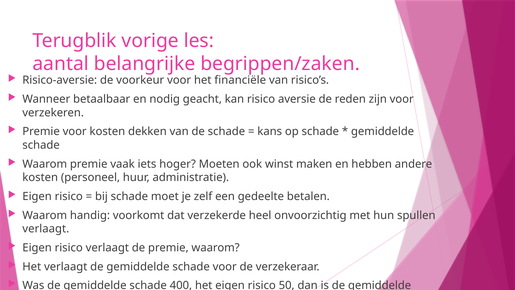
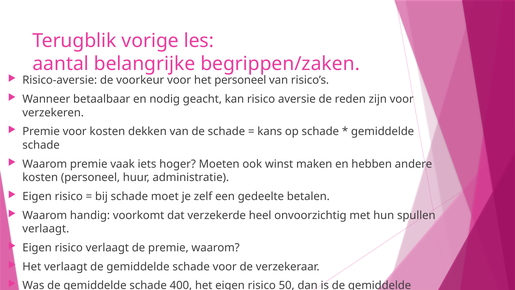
het financiële: financiële -> personeel (240, 80)
